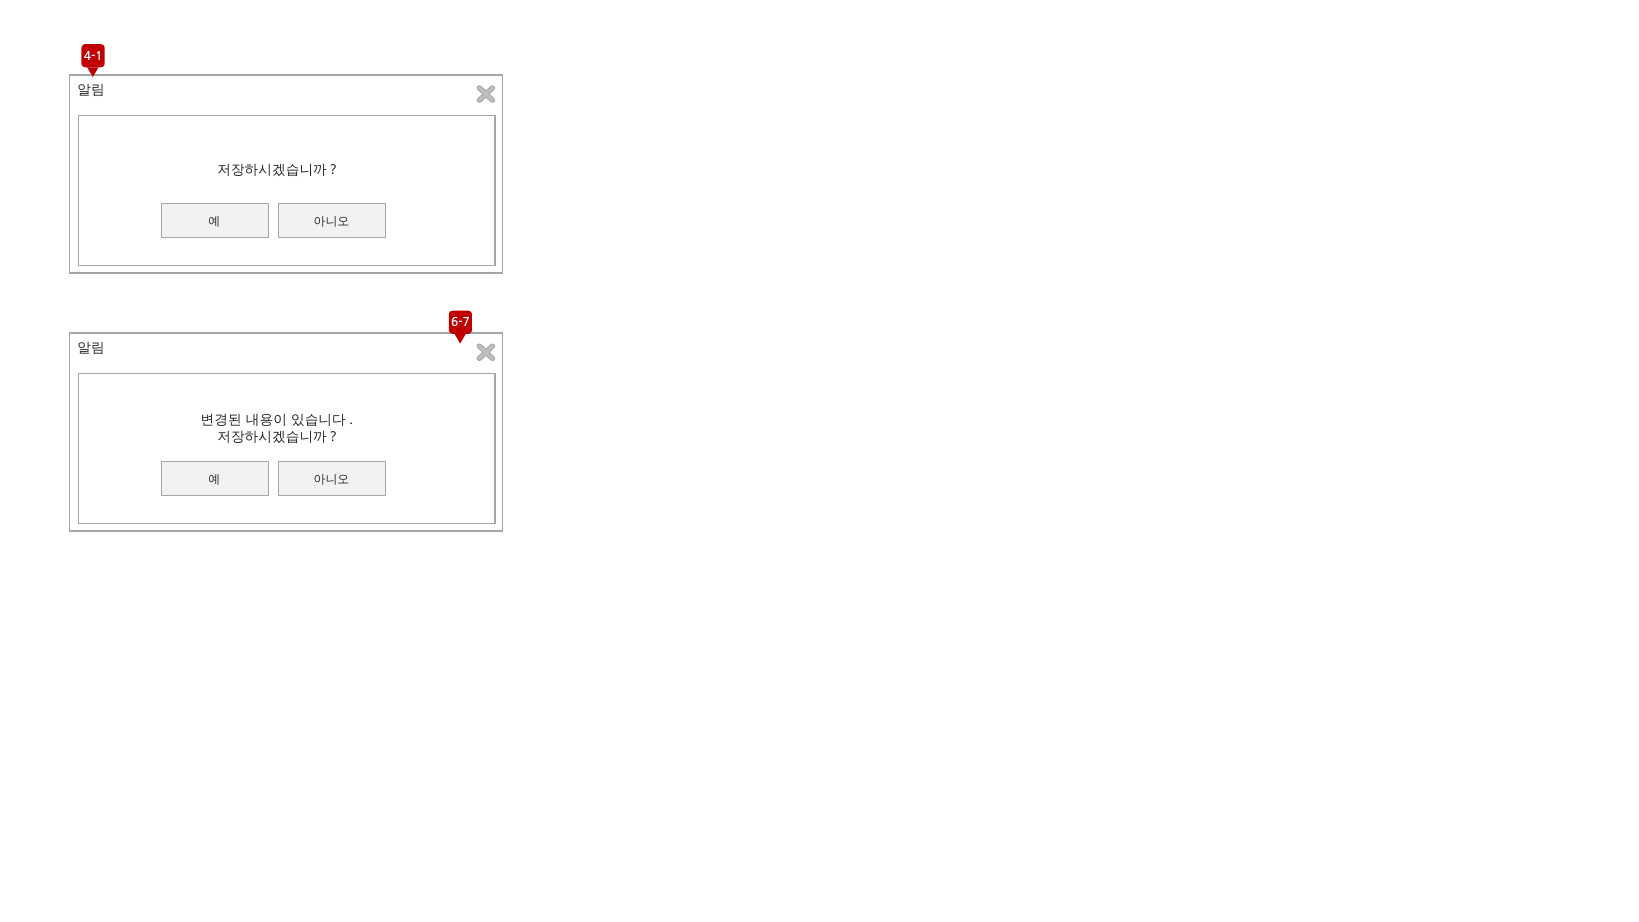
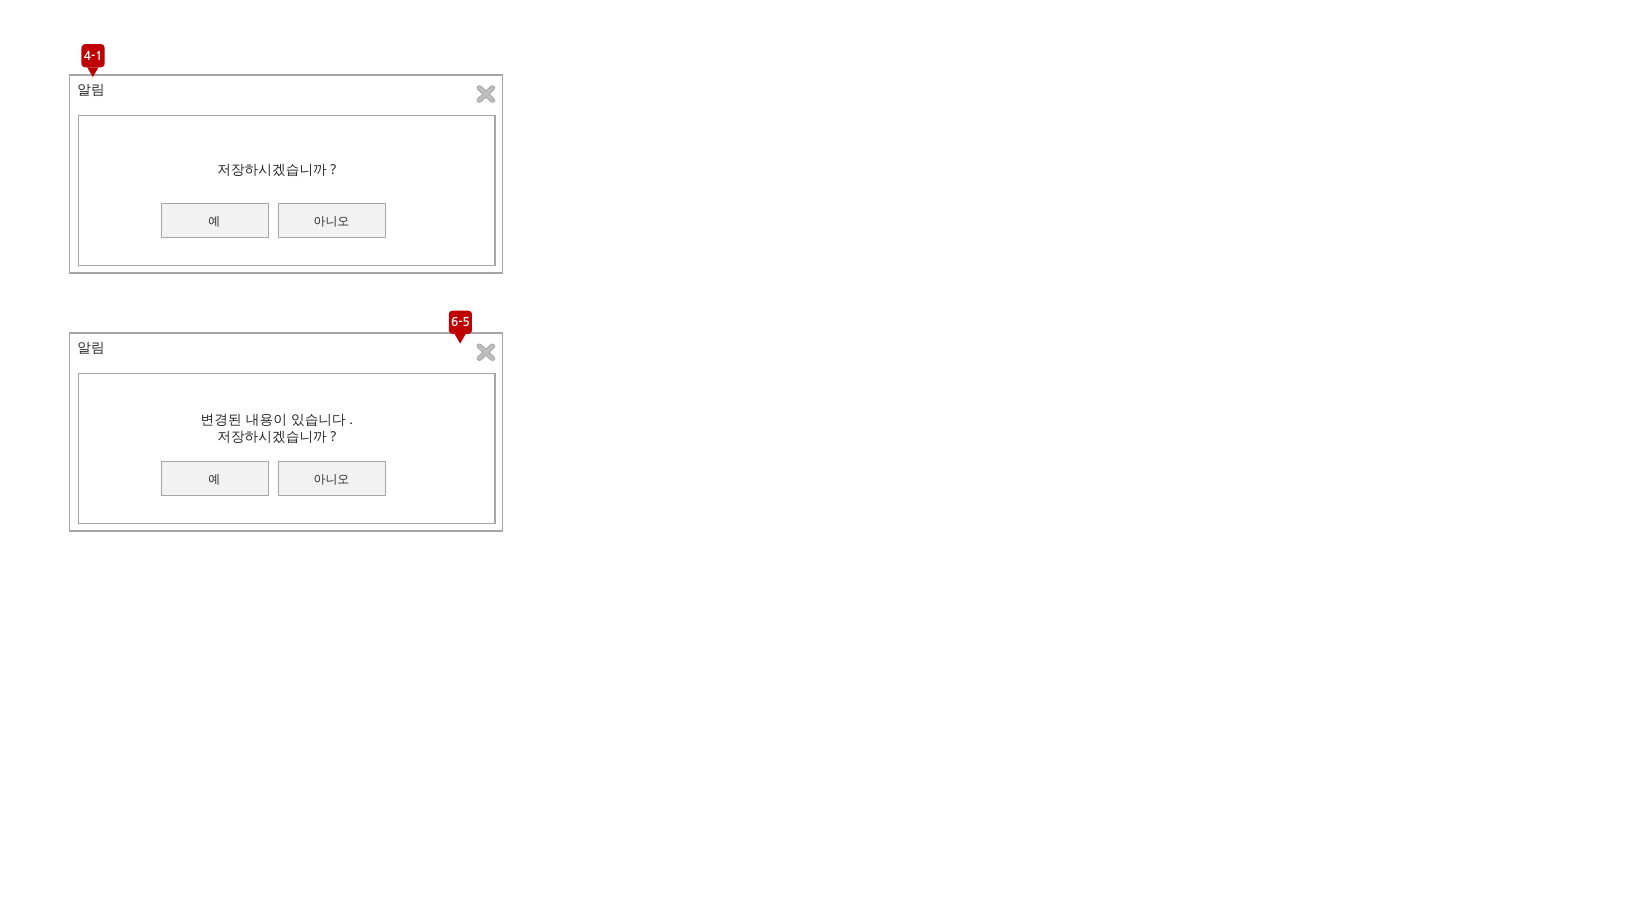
6-7: 6-7 -> 6-5 (461, 323)
